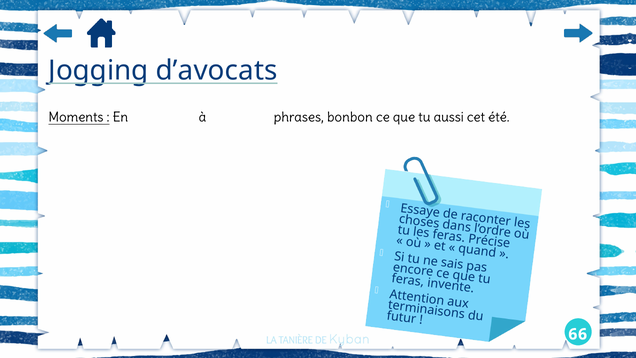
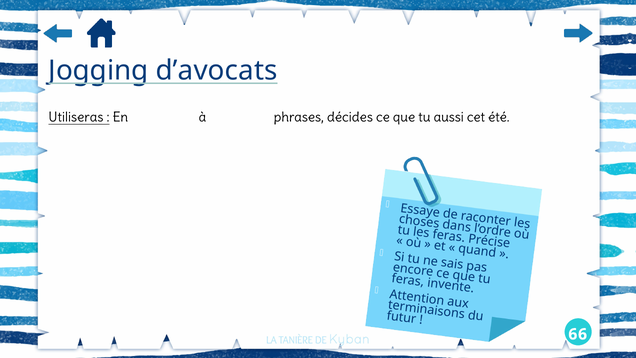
Moments: Moments -> Utiliseras (76, 117)
bonbon: bonbon -> décides (350, 117)
